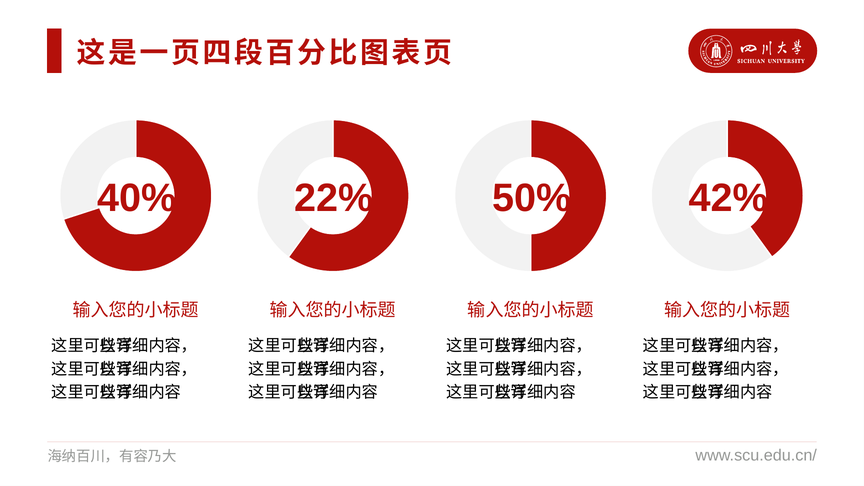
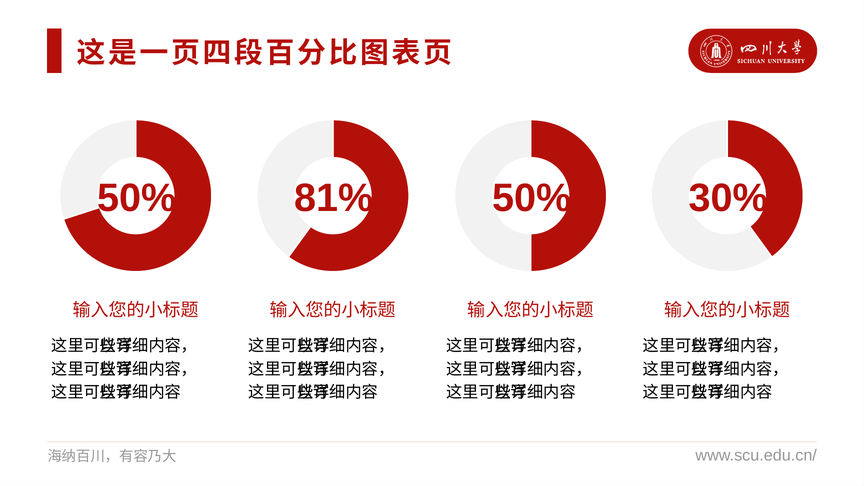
40%: 40% -> 50% (137, 198)
22%: 22% -> 81% (334, 198)
42%: 42% -> 30% (728, 198)
